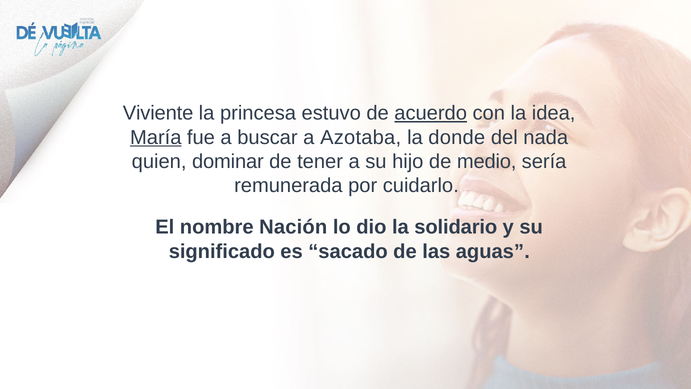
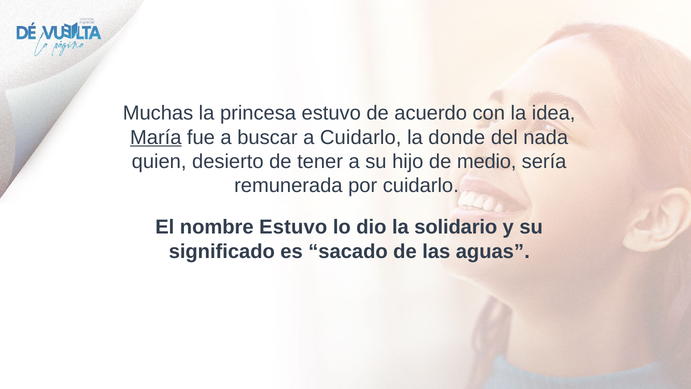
Viviente: Viviente -> Muchas (158, 113)
acuerdo underline: present -> none (431, 113)
a Azotaba: Azotaba -> Cuidarlo (361, 137)
dominar: dominar -> desierto (228, 161)
nombre Nación: Nación -> Estuvo (293, 227)
